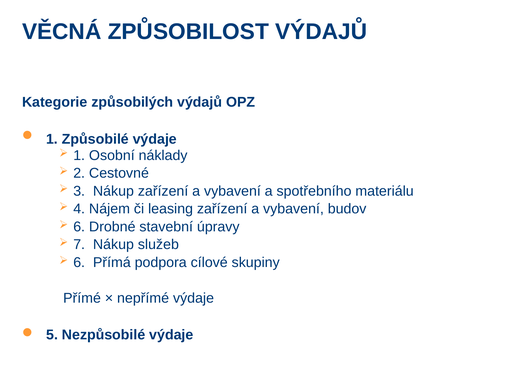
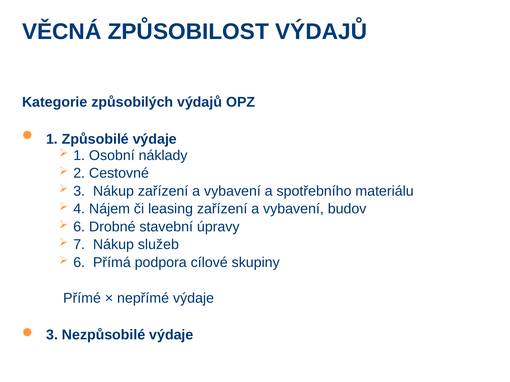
5: 5 -> 3 (52, 335)
